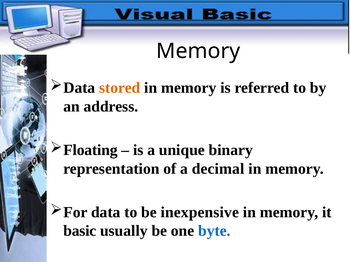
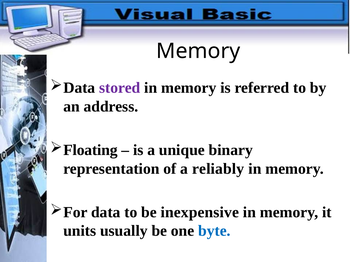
stored colour: orange -> purple (120, 88)
decimal: decimal -> reliably (218, 169)
basic: basic -> units (80, 231)
